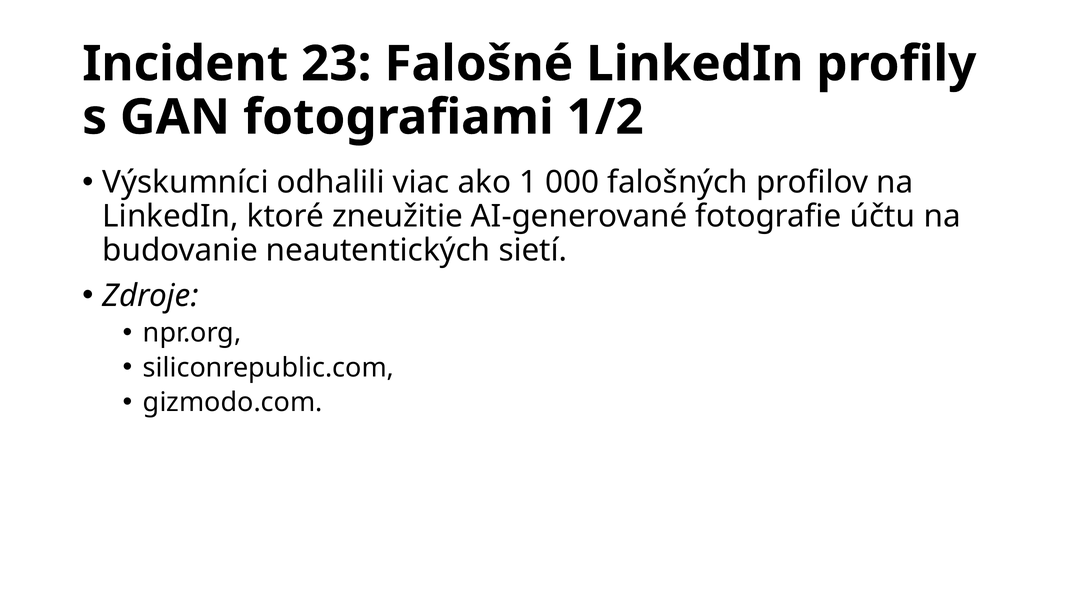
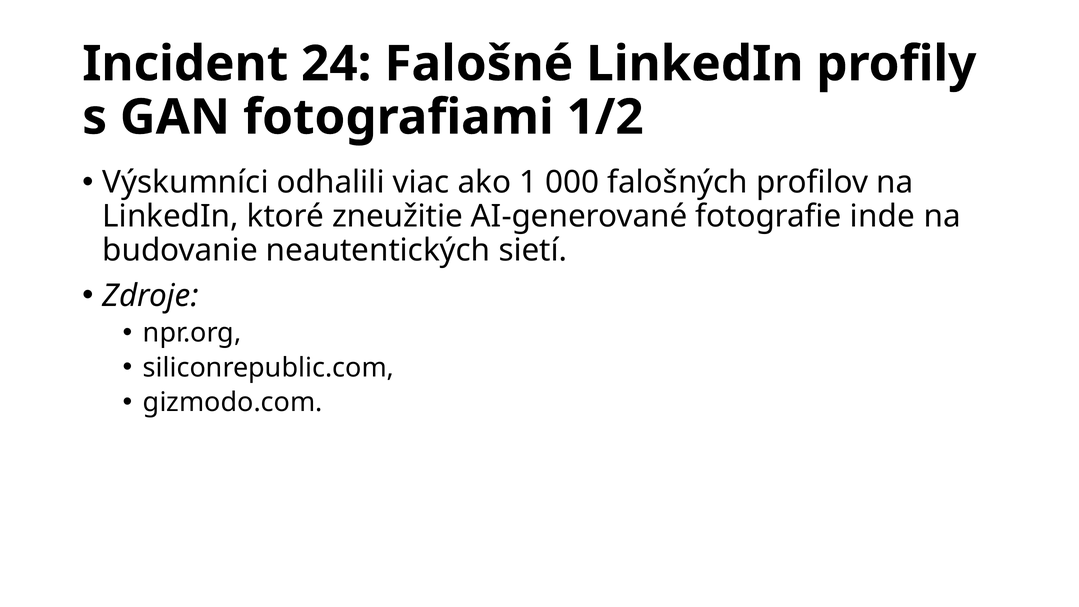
23: 23 -> 24 (336, 64)
účtu: účtu -> inde (882, 216)
